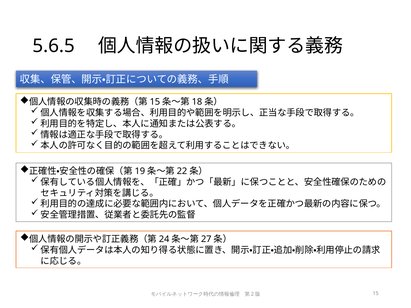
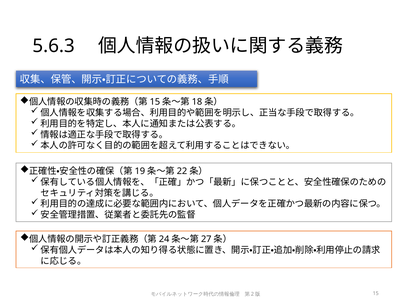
5.6.5: 5.6.5 -> 5.6.3 (54, 46)
